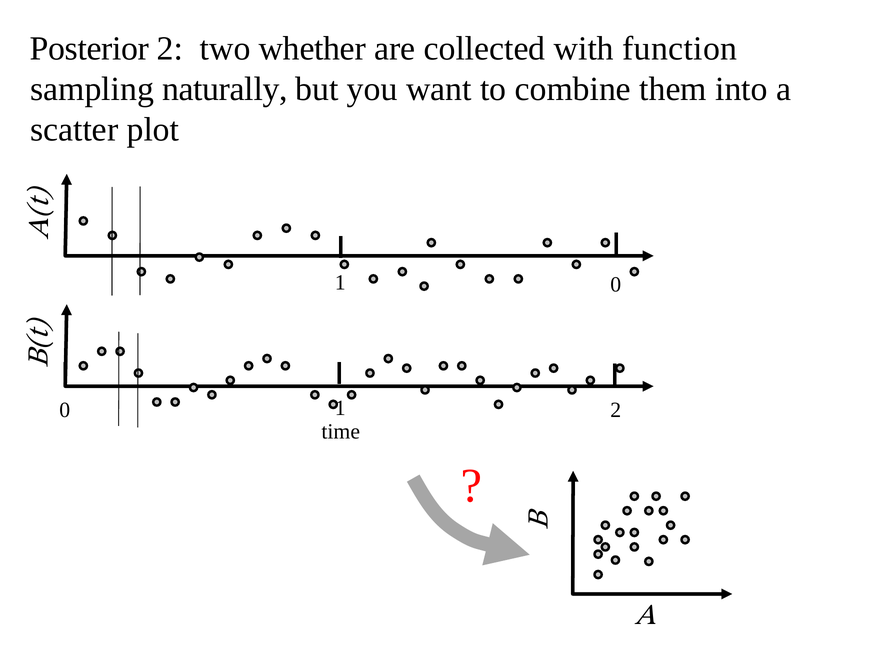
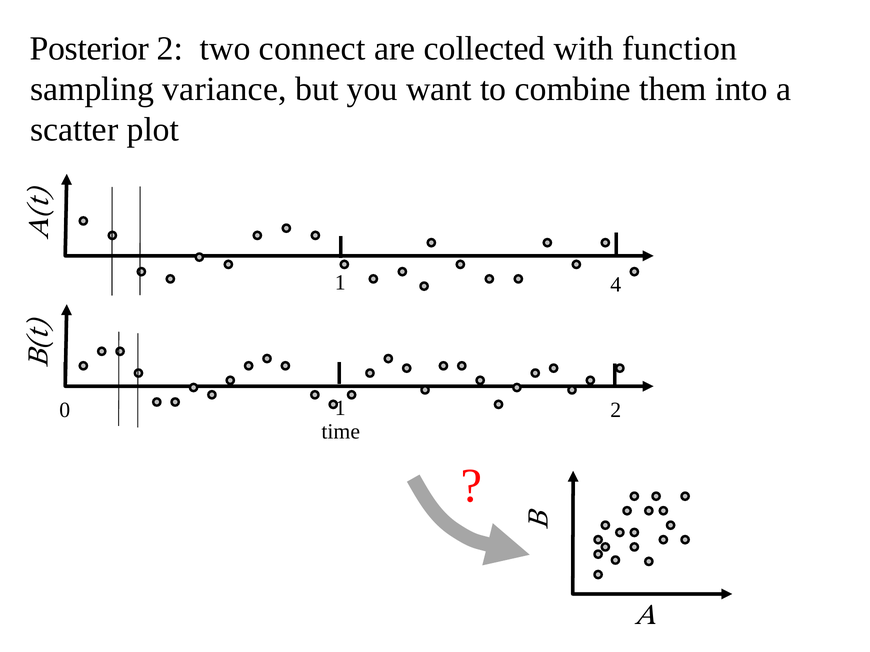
whether: whether -> connect (312, 49)
naturally: naturally -> variance (225, 89)
1 0: 0 -> 4 (616, 285)
